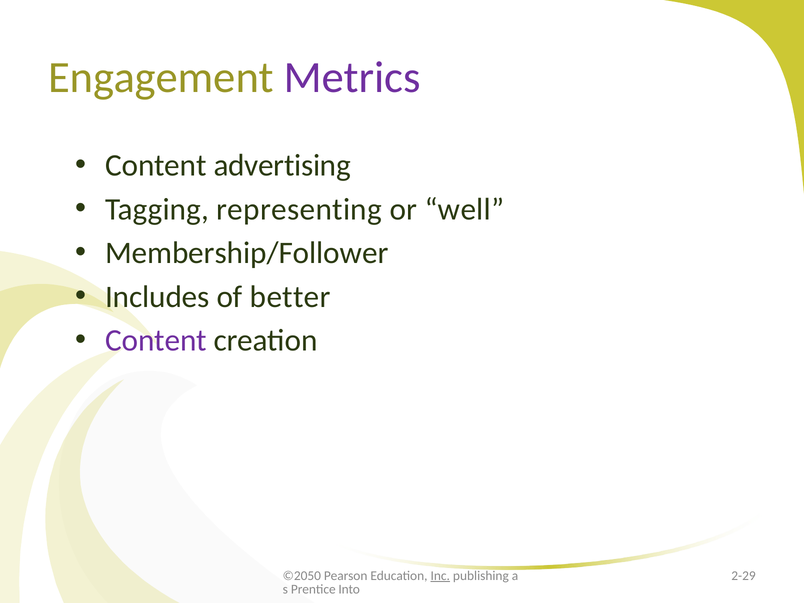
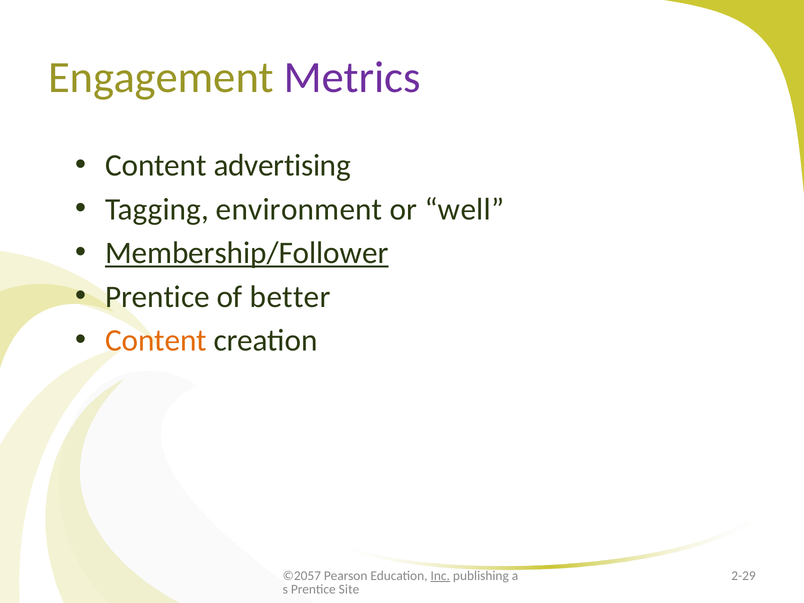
representing: representing -> environment (299, 209)
Membership/Follower underline: none -> present (247, 253)
Includes: Includes -> Prentice (157, 297)
Content colour: purple -> orange (156, 340)
©2050: ©2050 -> ©2057 (302, 576)
Into: Into -> Site (349, 589)
